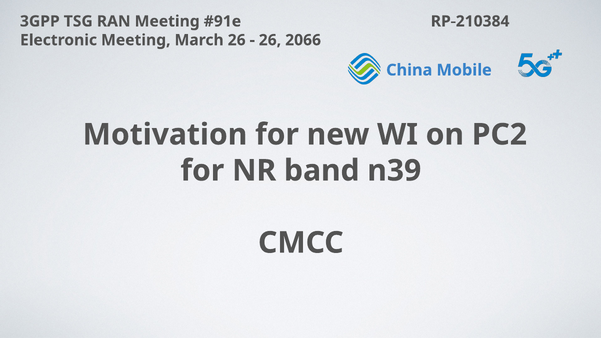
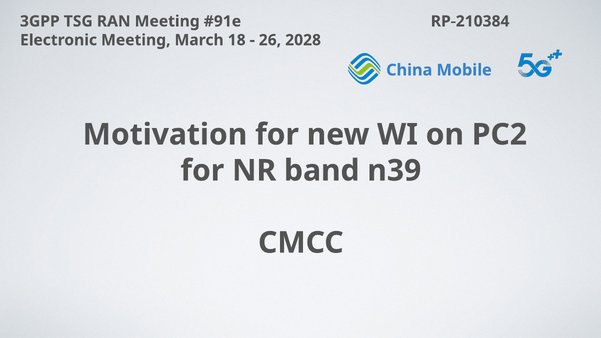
March 26: 26 -> 18 (237, 40)
2066: 2066 -> 2028 (303, 40)
